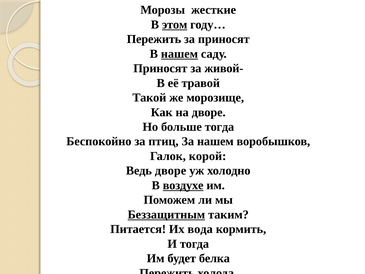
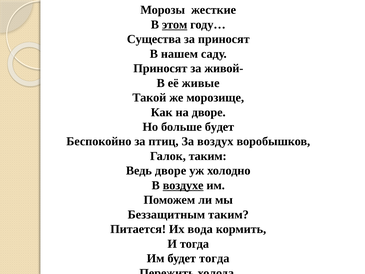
Пережить: Пережить -> Существа (154, 39)
нашем underline: present -> none (179, 54)
травой: травой -> живые (201, 83)
больше тогда: тогда -> будет (219, 127)
За нашем: нашем -> воздух (215, 141)
Галок корой: корой -> таким (208, 156)
Беззащитным underline: present -> none (166, 214)
будет белка: белка -> тогда (214, 258)
